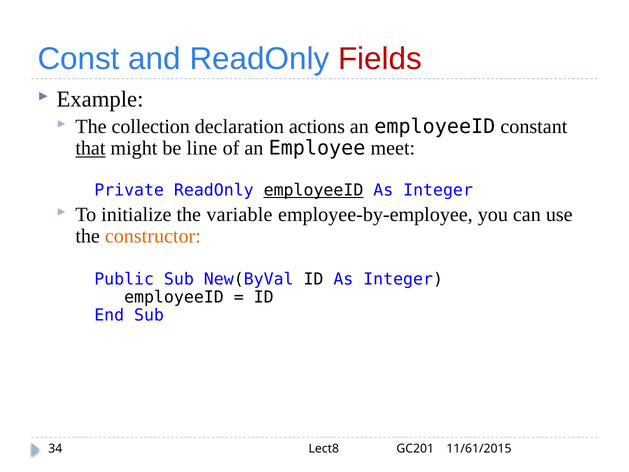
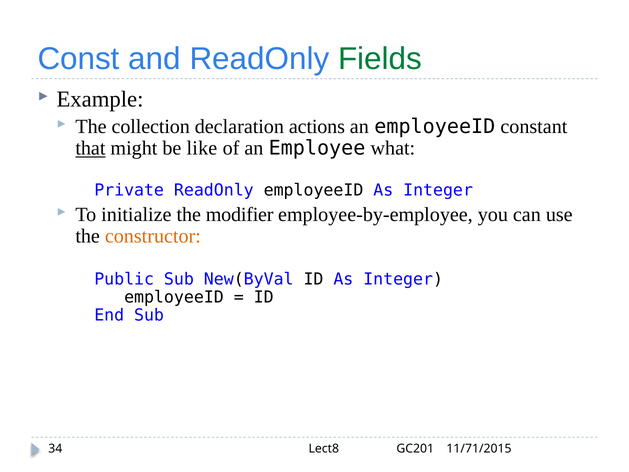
Fields colour: red -> green (380, 59)
line: line -> like (202, 148)
meet: meet -> what (393, 148)
employeeID underline: present -> none (314, 190)
variable: variable -> modifier (240, 215)
11/61/2015: 11/61/2015 -> 11/71/2015 (479, 449)
